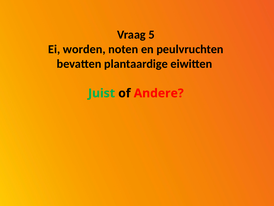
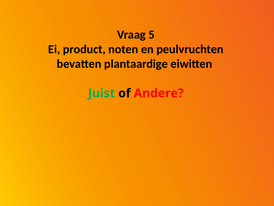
worden: worden -> product (84, 49)
